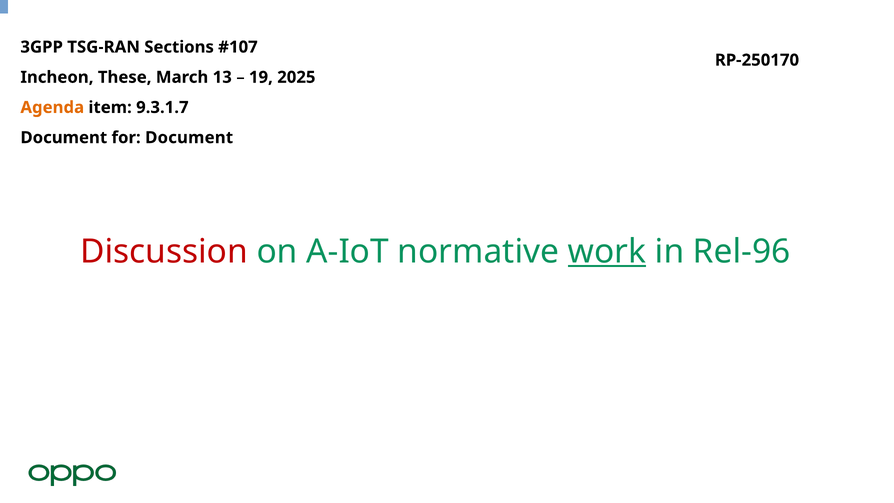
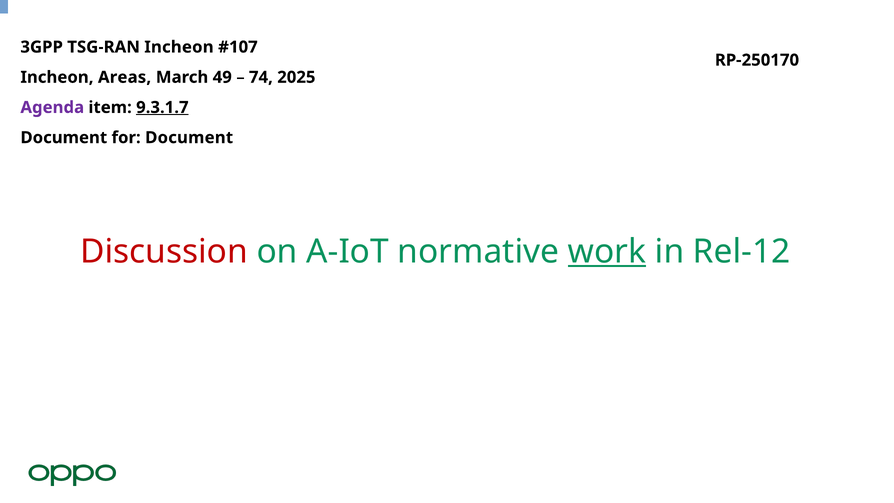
TSG-RAN Sections: Sections -> Incheon (179, 47)
These: These -> Areas (125, 77)
13: 13 -> 49 (222, 77)
19: 19 -> 74 (261, 77)
Agenda colour: orange -> purple (52, 107)
9.3.1.7 underline: none -> present (162, 107)
Rel-96: Rel-96 -> Rel-12 (742, 252)
